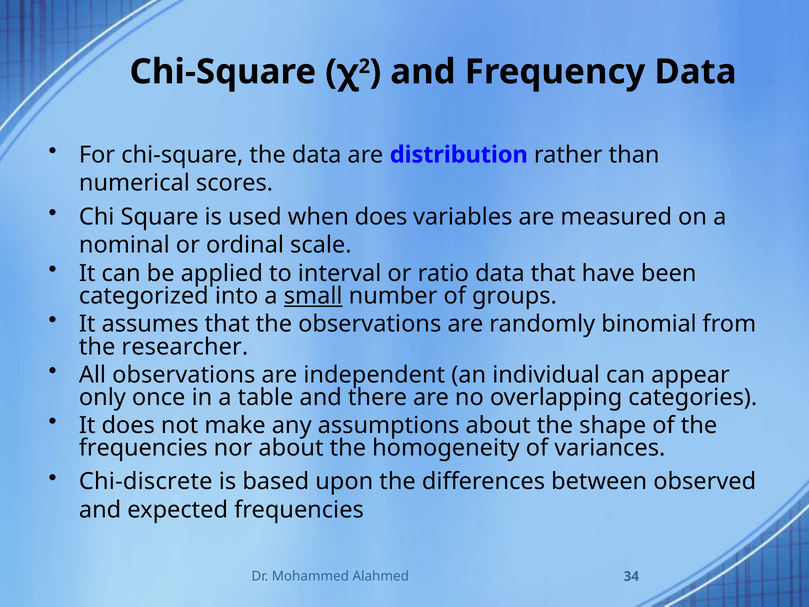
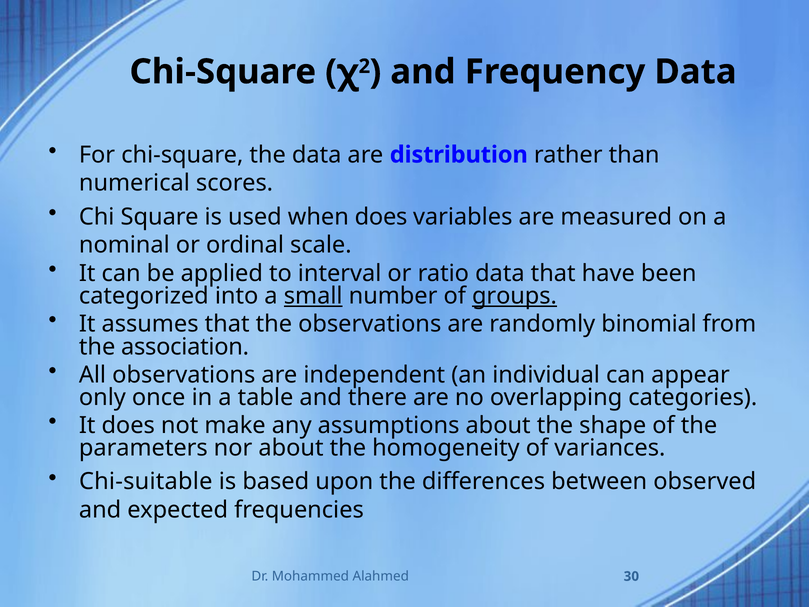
groups underline: none -> present (514, 296)
researcher: researcher -> association (185, 347)
frequencies: frequencies -> parameters (143, 448)
Chi-discrete: Chi-discrete -> Chi-suitable (146, 481)
34: 34 -> 30 (631, 576)
